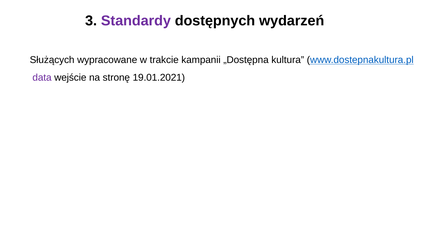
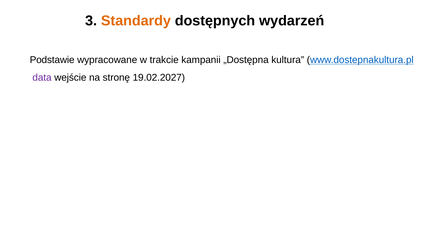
Standardy colour: purple -> orange (136, 21)
Służących: Służących -> Podstawie (52, 60)
19.01.2021: 19.01.2021 -> 19.02.2027 (159, 78)
